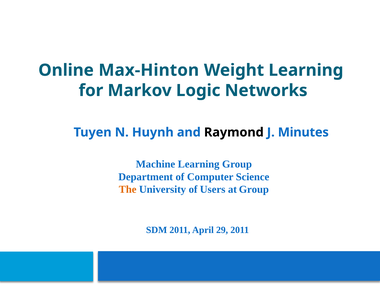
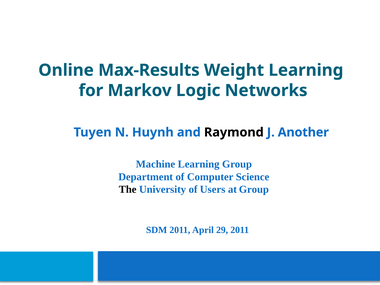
Max-Hinton: Max-Hinton -> Max-Results (149, 70)
Minutes: Minutes -> Another (303, 132)
The colour: orange -> black (128, 189)
